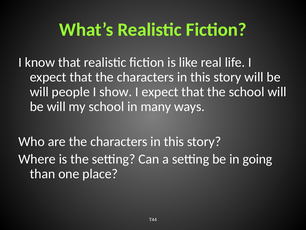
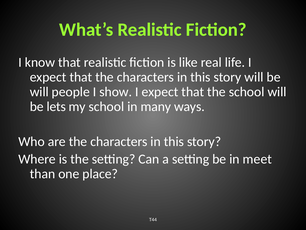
will: will -> lets (56, 106)
going: going -> meet (257, 159)
